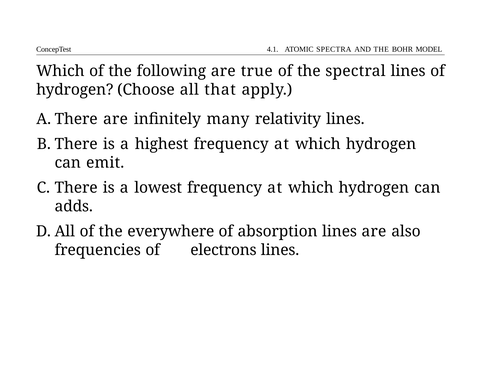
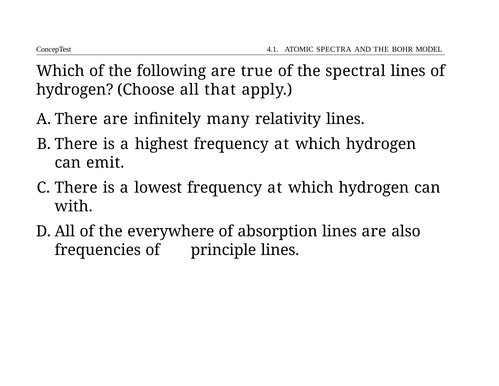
adds: adds -> with (74, 206)
electrons: electrons -> principle (223, 250)
